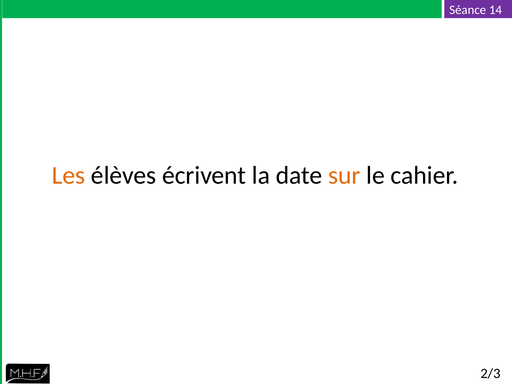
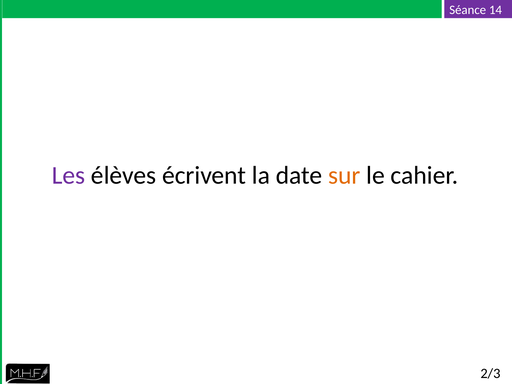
Les colour: orange -> purple (68, 175)
